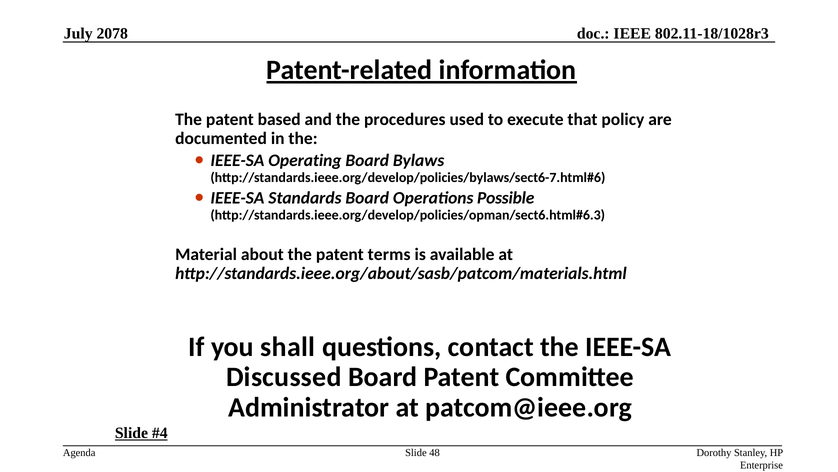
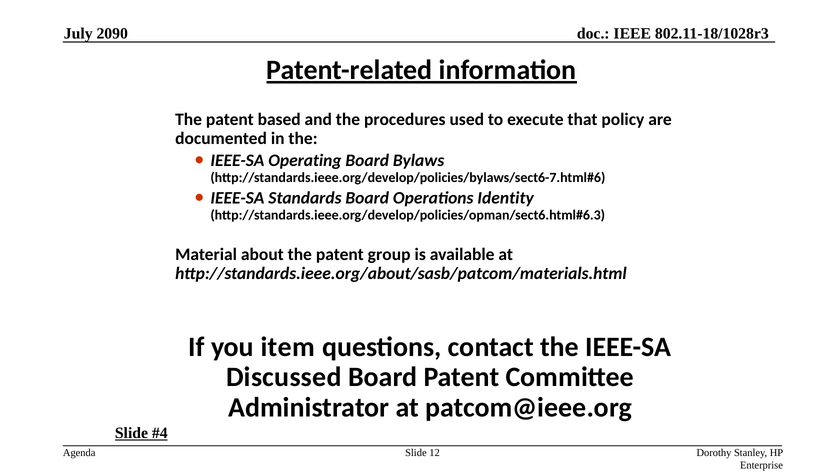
2078: 2078 -> 2090 (112, 34)
Possible: Possible -> Identity (506, 198)
terms: terms -> group (389, 254)
shall: shall -> item (288, 346)
48: 48 -> 12 (435, 452)
